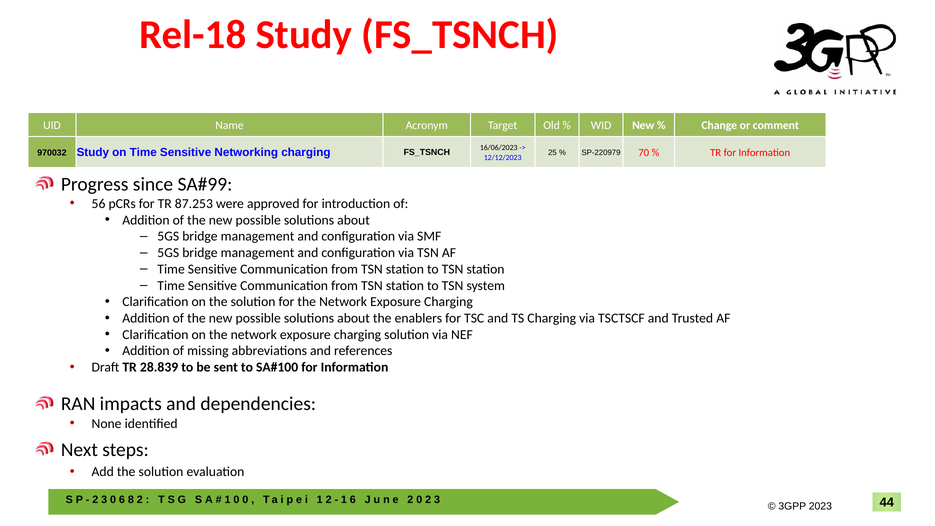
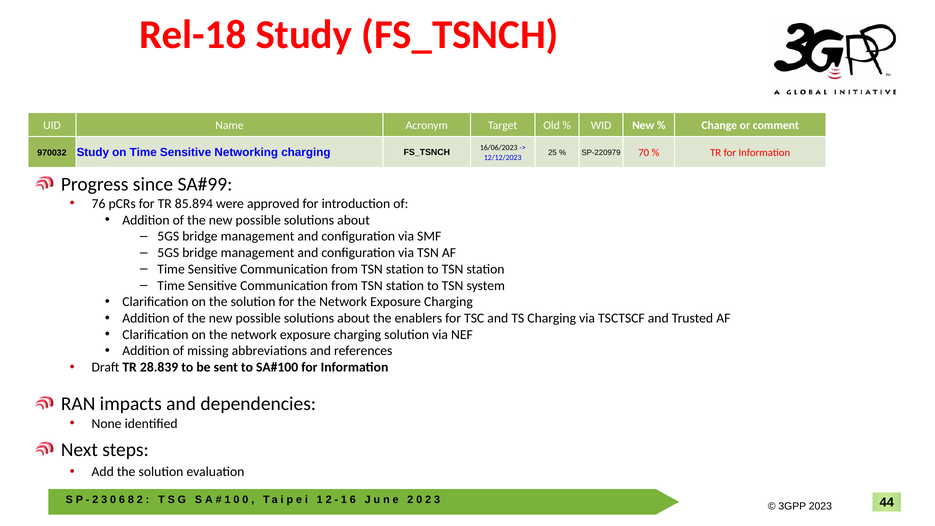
56: 56 -> 76 (99, 204)
87.253: 87.253 -> 85.894 (194, 204)
